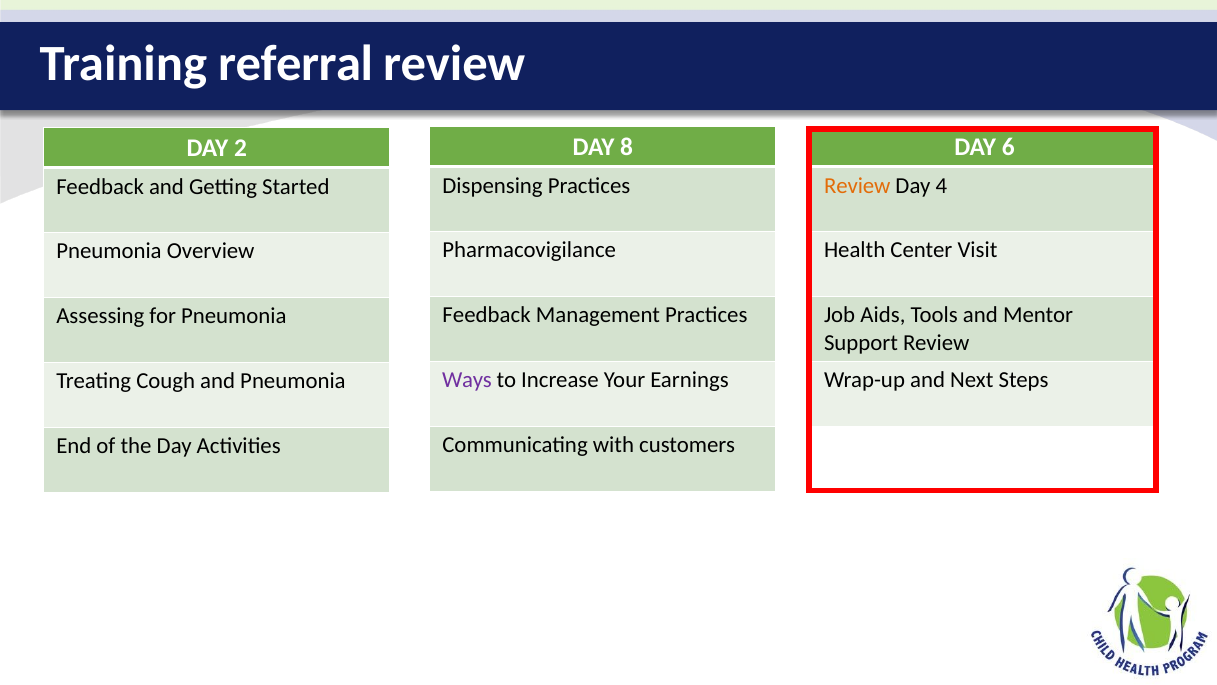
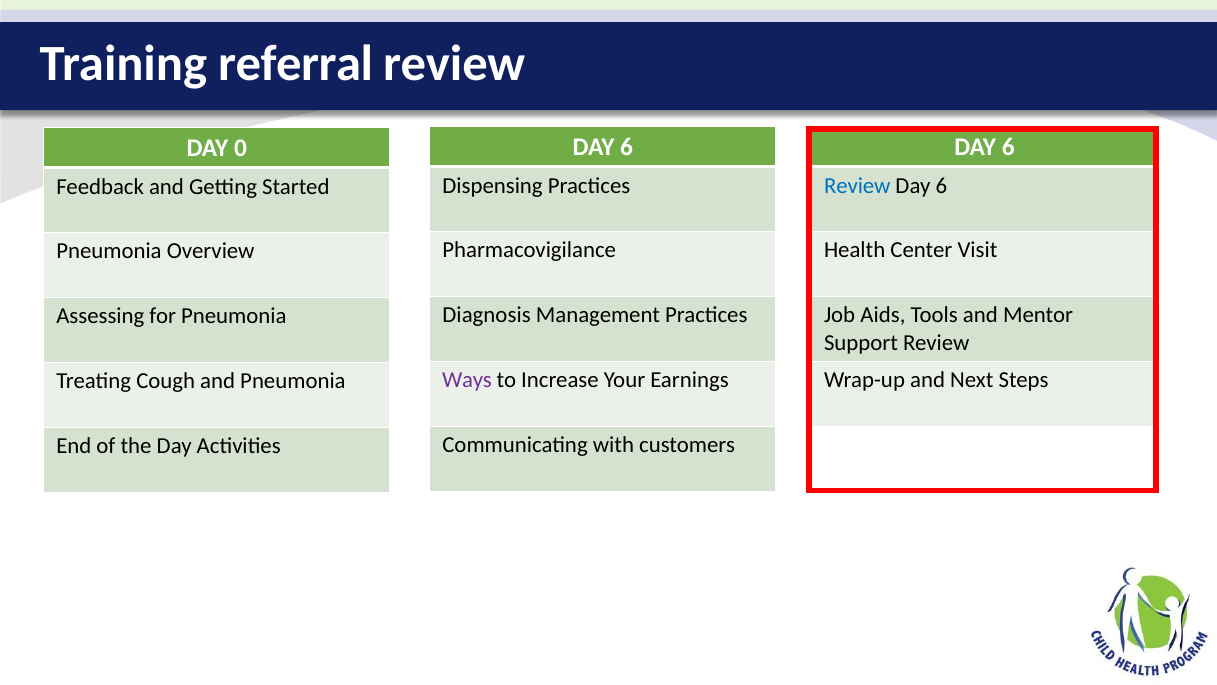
8: 8 -> 6 (627, 147)
2: 2 -> 0 (241, 148)
Review colour: orange -> blue (857, 185)
4: 4 -> 6 (941, 185)
Feedback: Feedback -> Diagnosis (487, 315)
